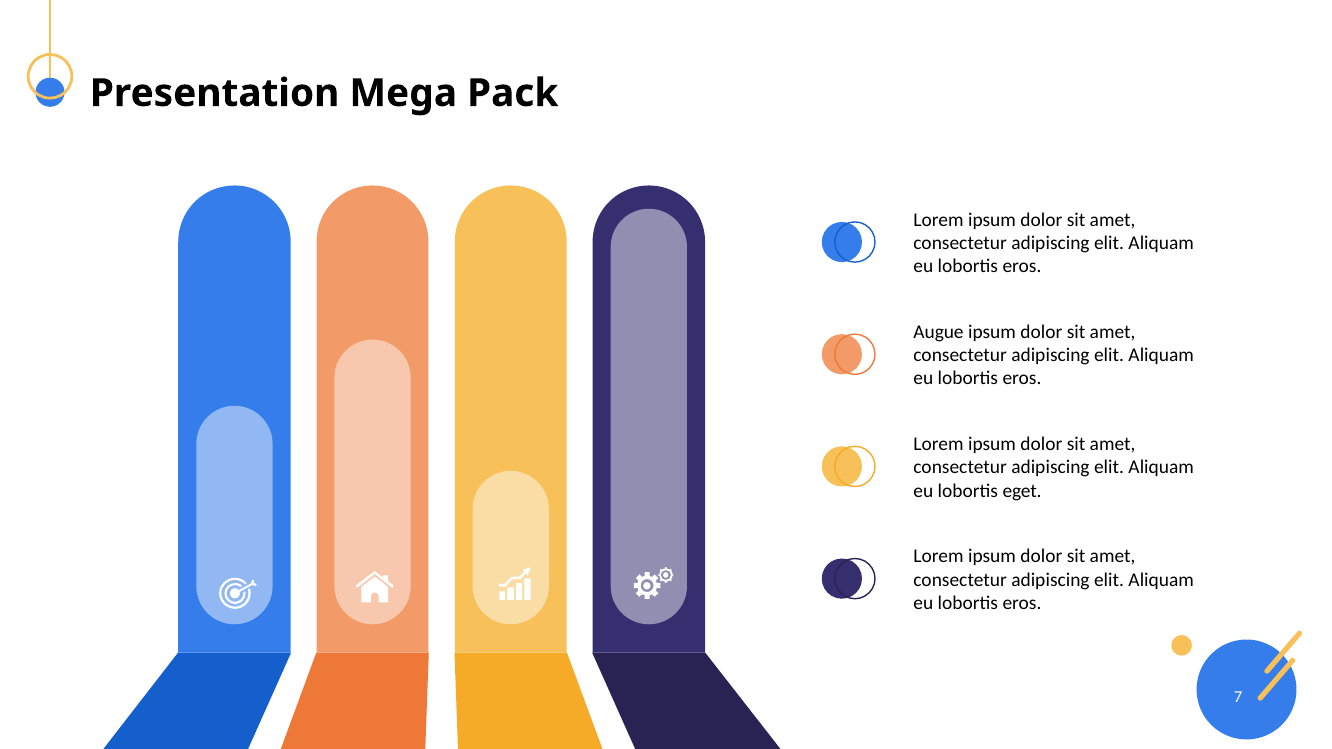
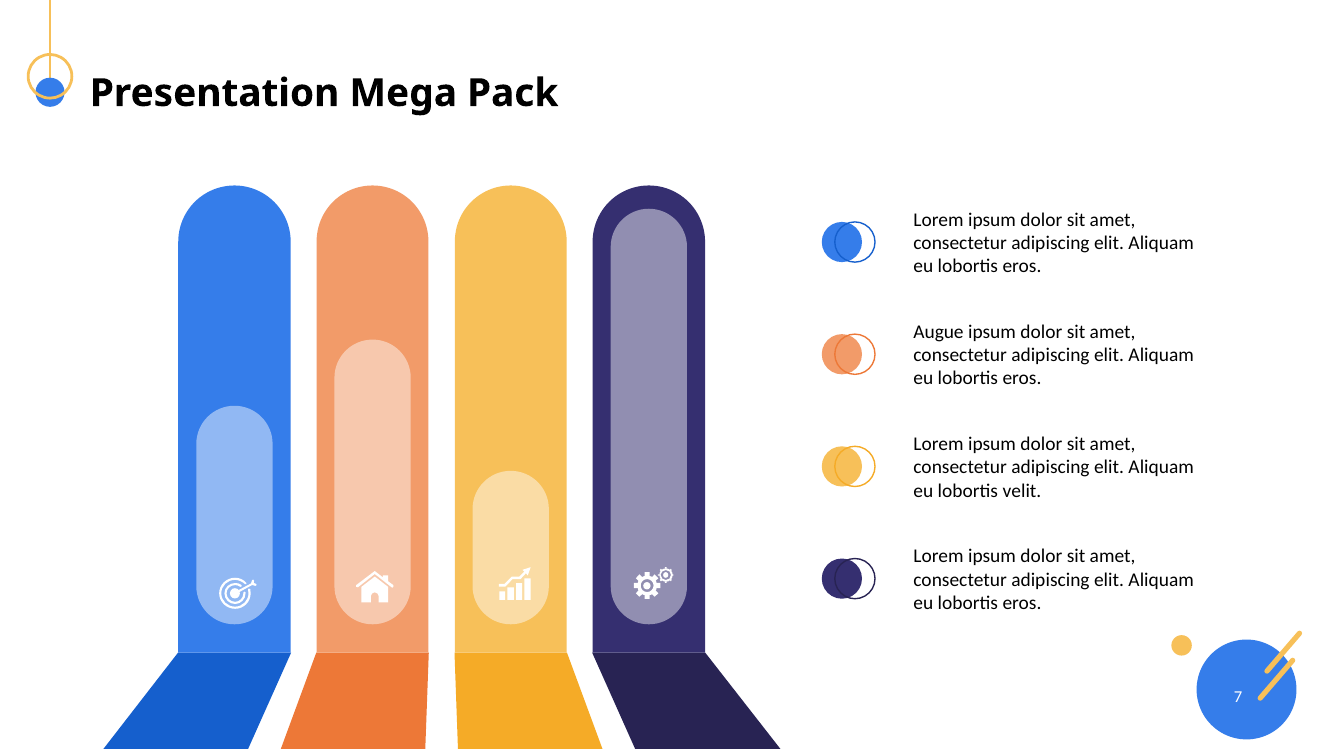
eget: eget -> velit (1022, 491)
